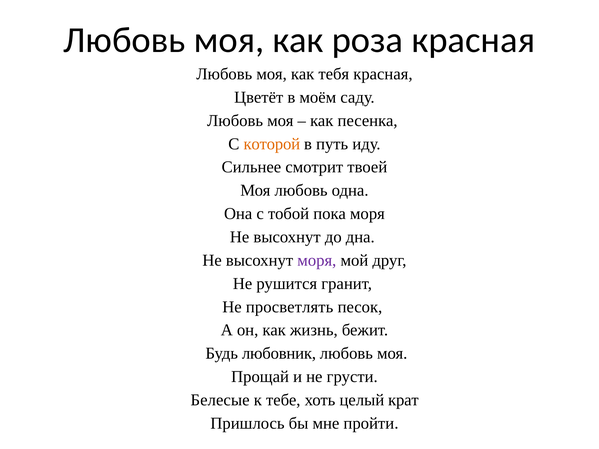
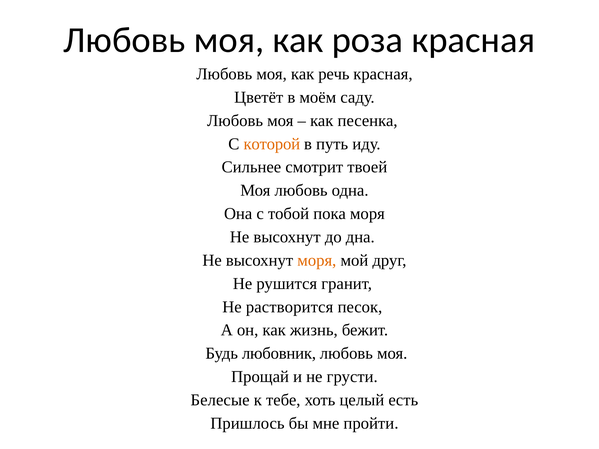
тебя: тебя -> речь (334, 74)
моря colour: purple -> orange (317, 260)
просветлять: просветлять -> растворится (290, 307)
крат: крат -> есть (403, 400)
